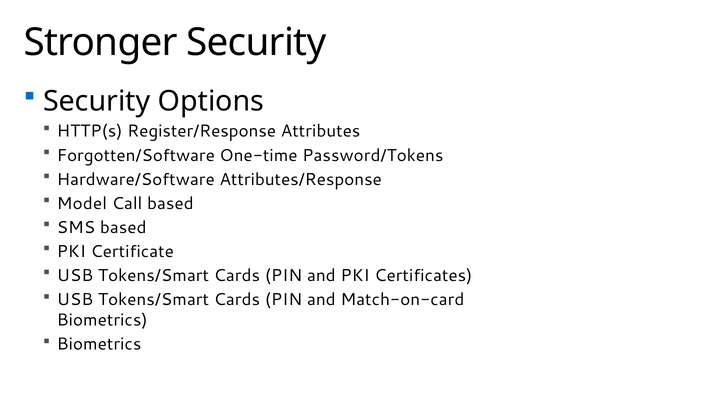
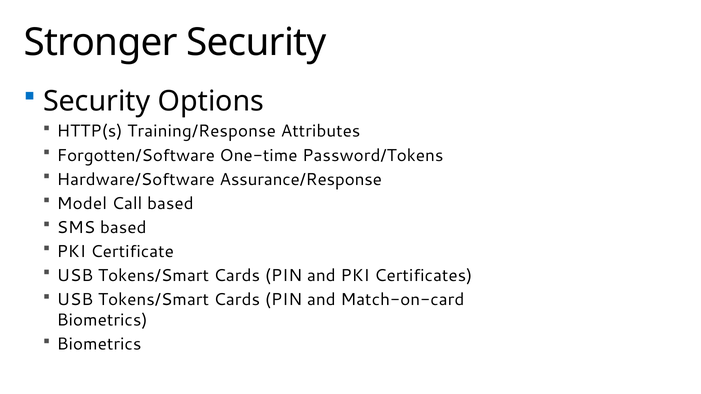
Register/Response: Register/Response -> Training/Response (202, 131)
Attributes/Response: Attributes/Response -> Assurance/Response (301, 179)
